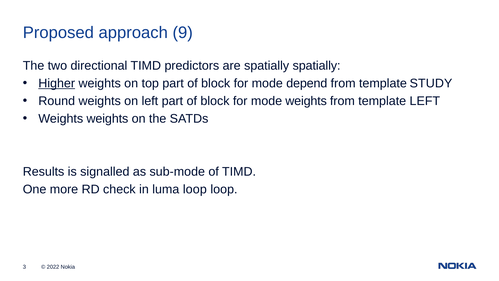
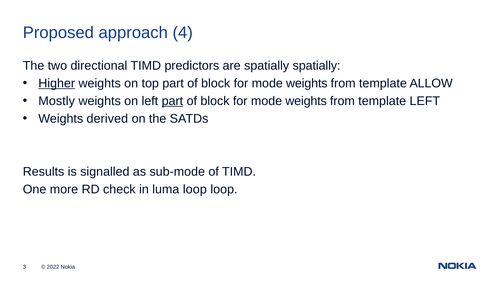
9: 9 -> 4 (183, 33)
depend: depend -> weights (307, 83)
STUDY: STUDY -> ALLOW (431, 83)
Round: Round -> Mostly (57, 101)
part underline: none -> present (172, 101)
Weights weights: weights -> derived (107, 119)
